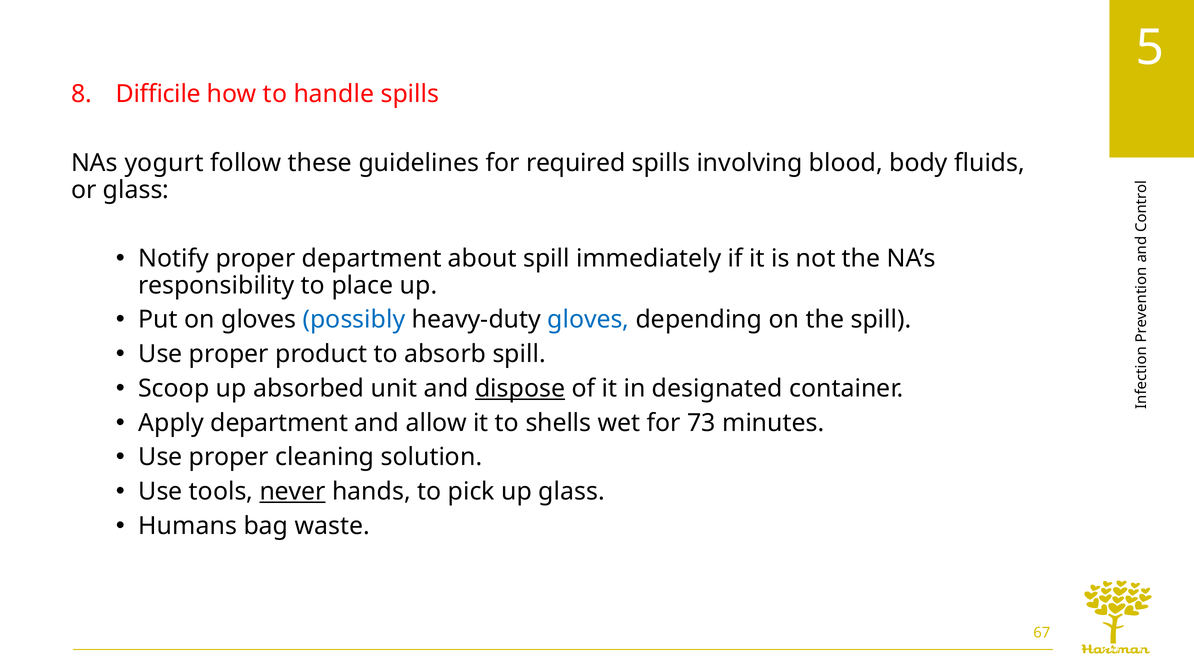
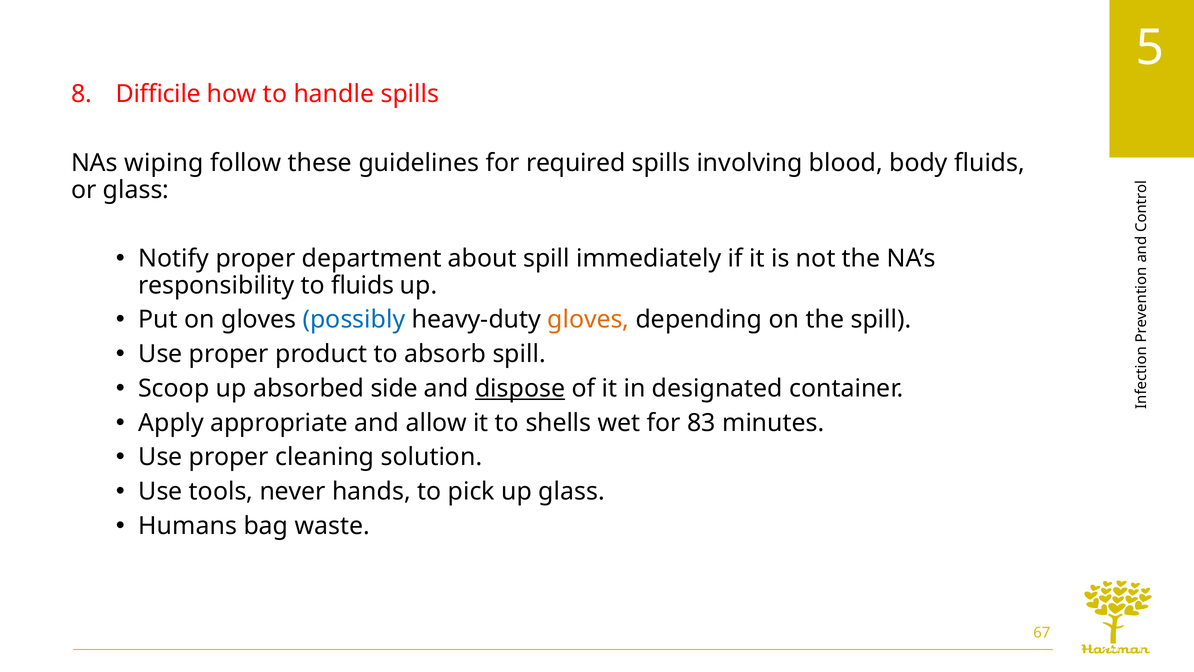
yogurt: yogurt -> wiping (164, 163)
to place: place -> fluids (363, 285)
gloves colour: blue -> orange (588, 320)
unit: unit -> side (394, 388)
Apply department: department -> appropriate (279, 423)
73: 73 -> 83 (701, 423)
never underline: present -> none (293, 491)
